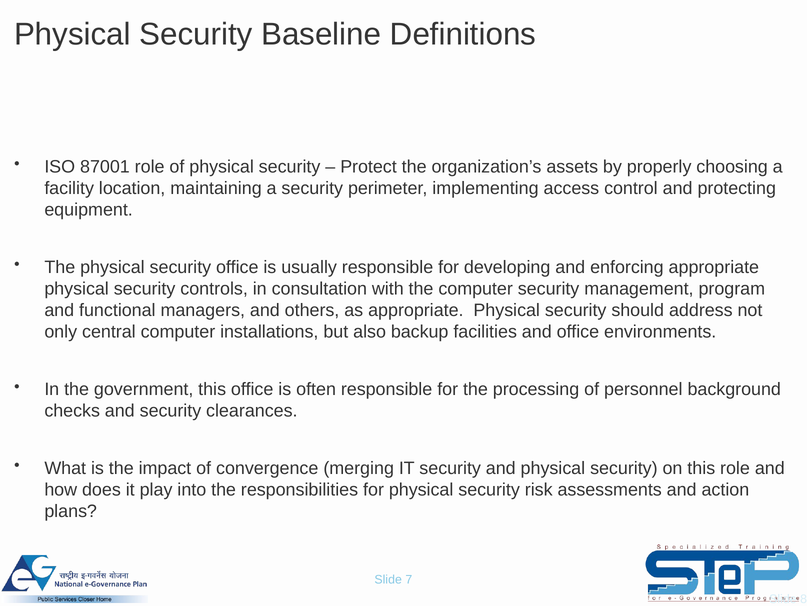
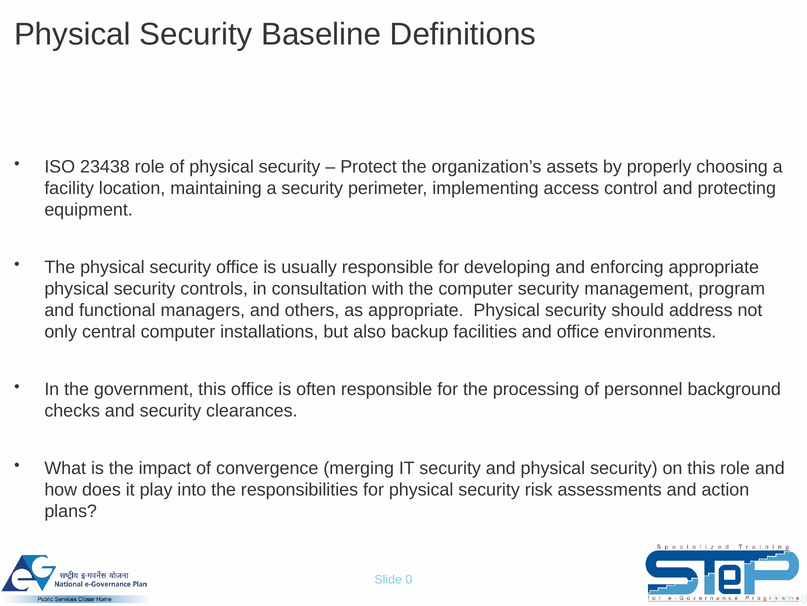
87001: 87001 -> 23438 (105, 167)
7: 7 -> 0 (409, 579)
